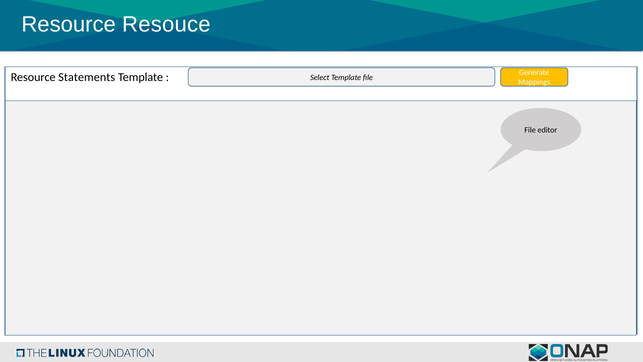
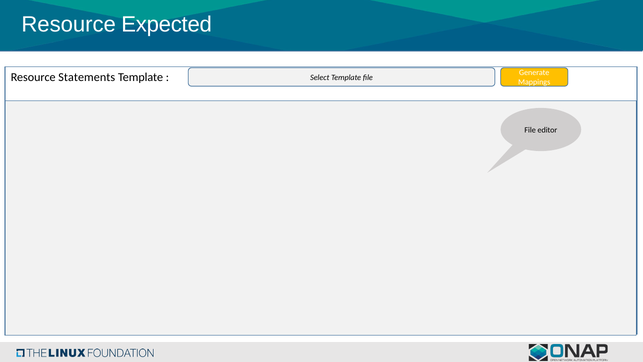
Resouce: Resouce -> Expected (167, 25)
